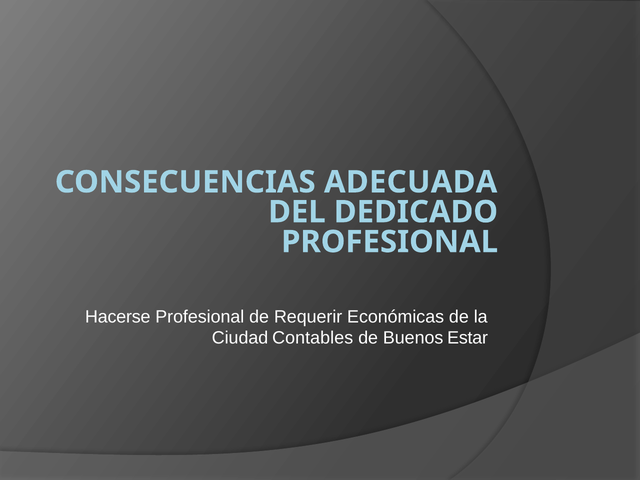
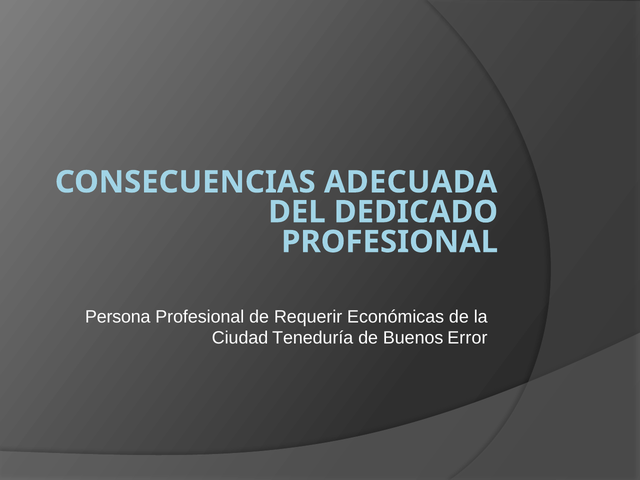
Hacerse: Hacerse -> Persona (118, 317)
Contables: Contables -> Teneduría (313, 338)
Estar: Estar -> Error (467, 338)
